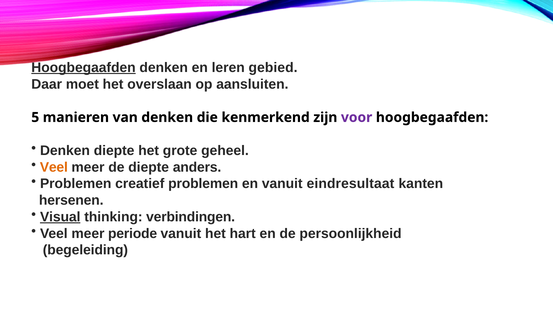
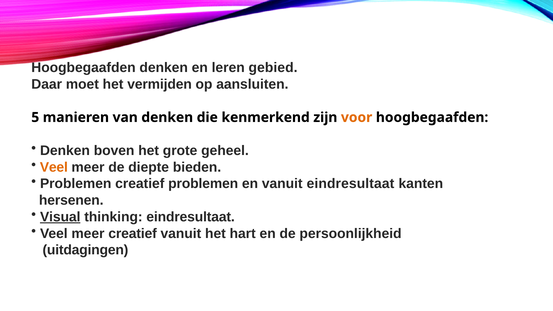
Hoogbegaafden underline: present -> none (83, 68)
overslaan: overslaan -> vermijden (160, 84)
voor colour: purple -> orange (357, 117)
Denken diepte: diepte -> boven (114, 151)
anders: anders -> bieden (197, 167)
thinking verbindingen: verbindingen -> eindresultaat (191, 217)
meer periode: periode -> creatief (133, 234)
begeleiding: begeleiding -> uitdagingen (85, 250)
